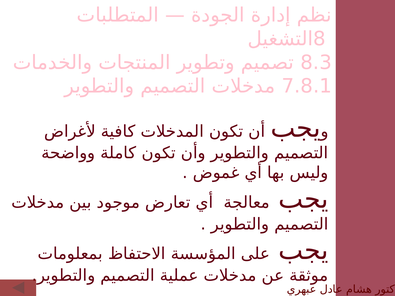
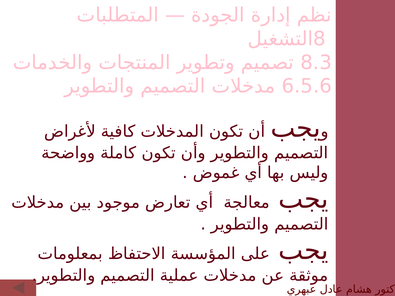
7.8.1: 7.8.1 -> 6.5.6 (307, 86)
